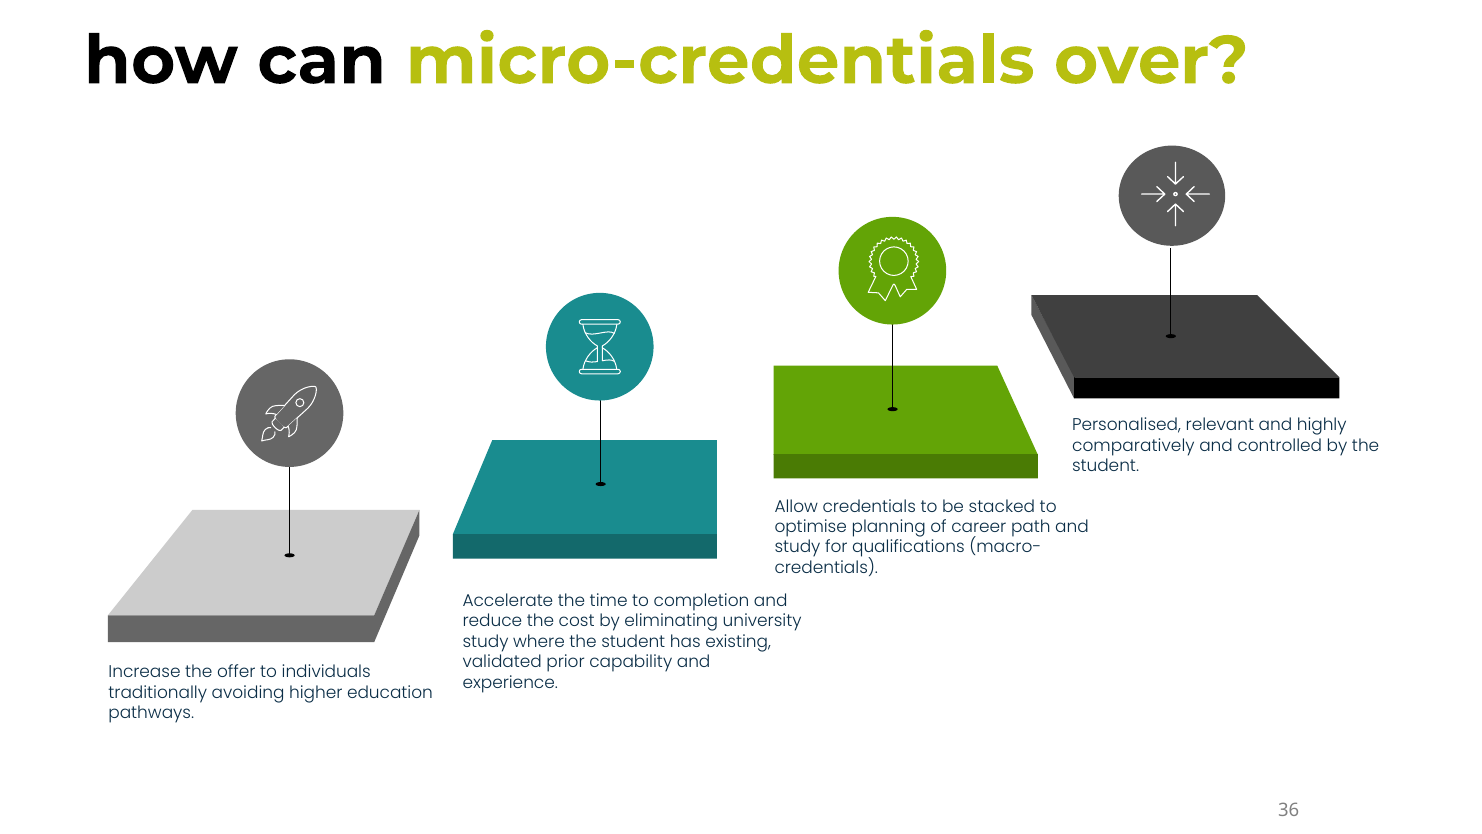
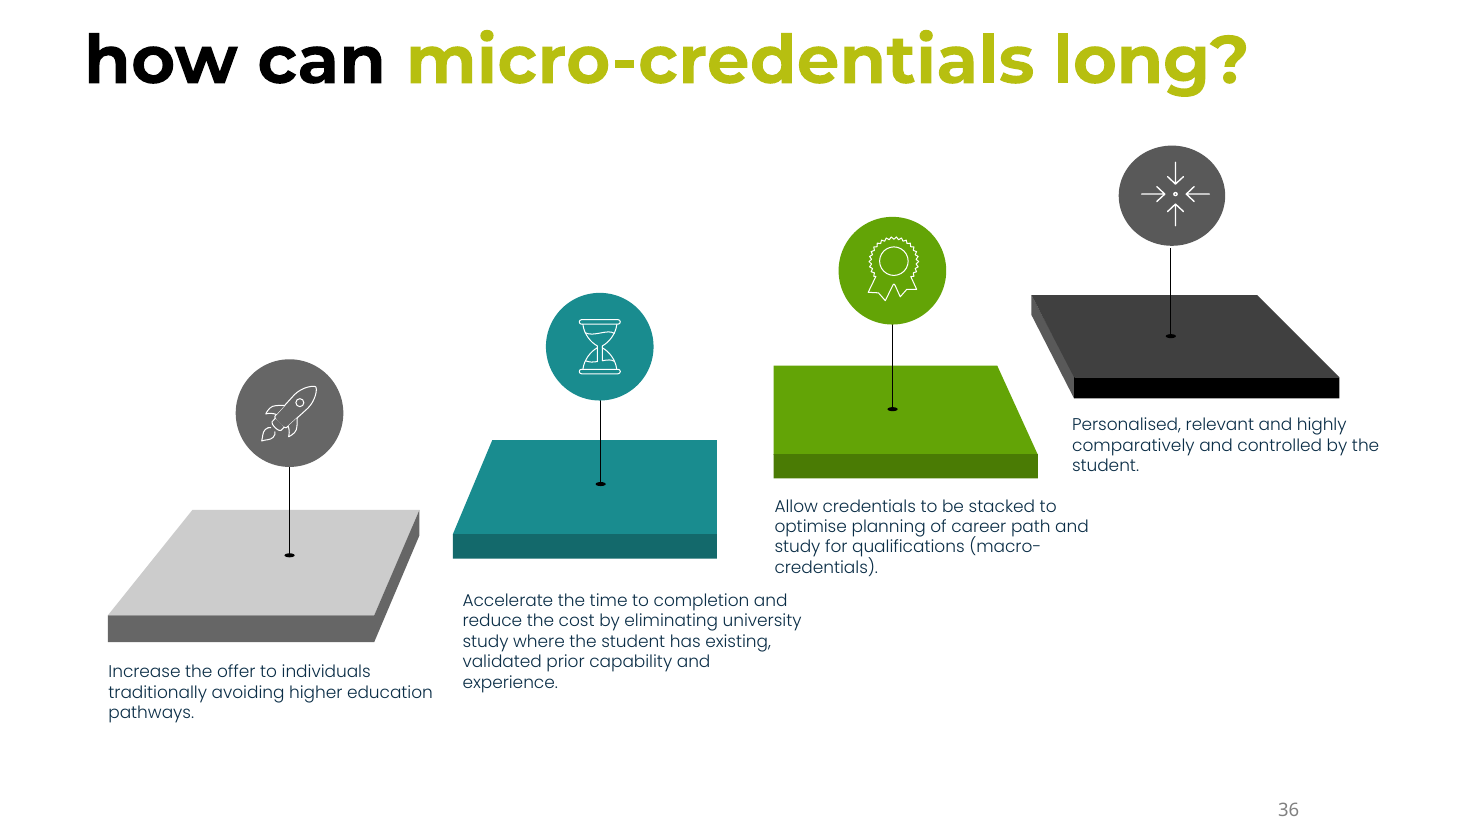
over: over -> long (1151, 61)
